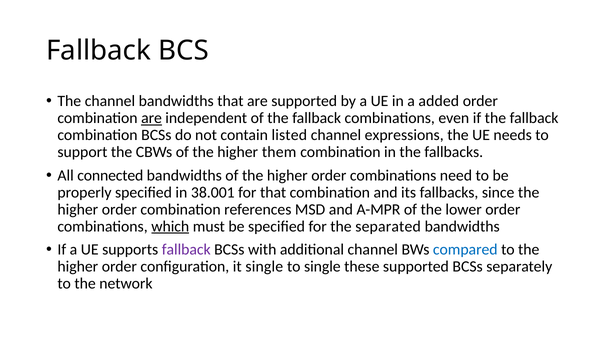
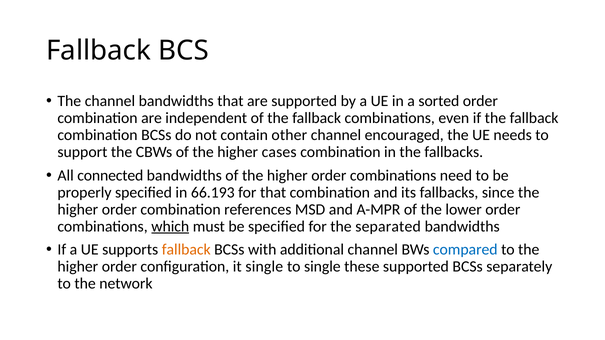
added: added -> sorted (439, 101)
are underline: present -> none (152, 118)
listed: listed -> other (289, 135)
expressions: expressions -> encouraged (404, 135)
them: them -> cases (279, 152)
38.001: 38.001 -> 66.193 (213, 193)
fallback colour: purple -> orange (186, 250)
